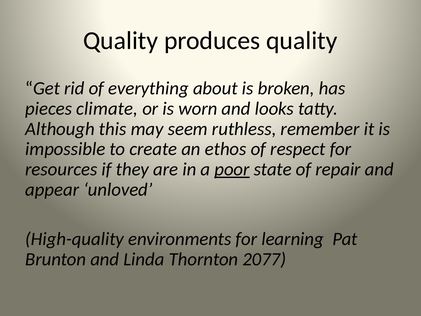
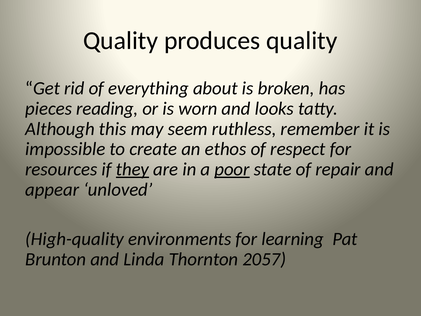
climate: climate -> reading (107, 109)
they underline: none -> present (132, 169)
2077: 2077 -> 2057 (264, 259)
